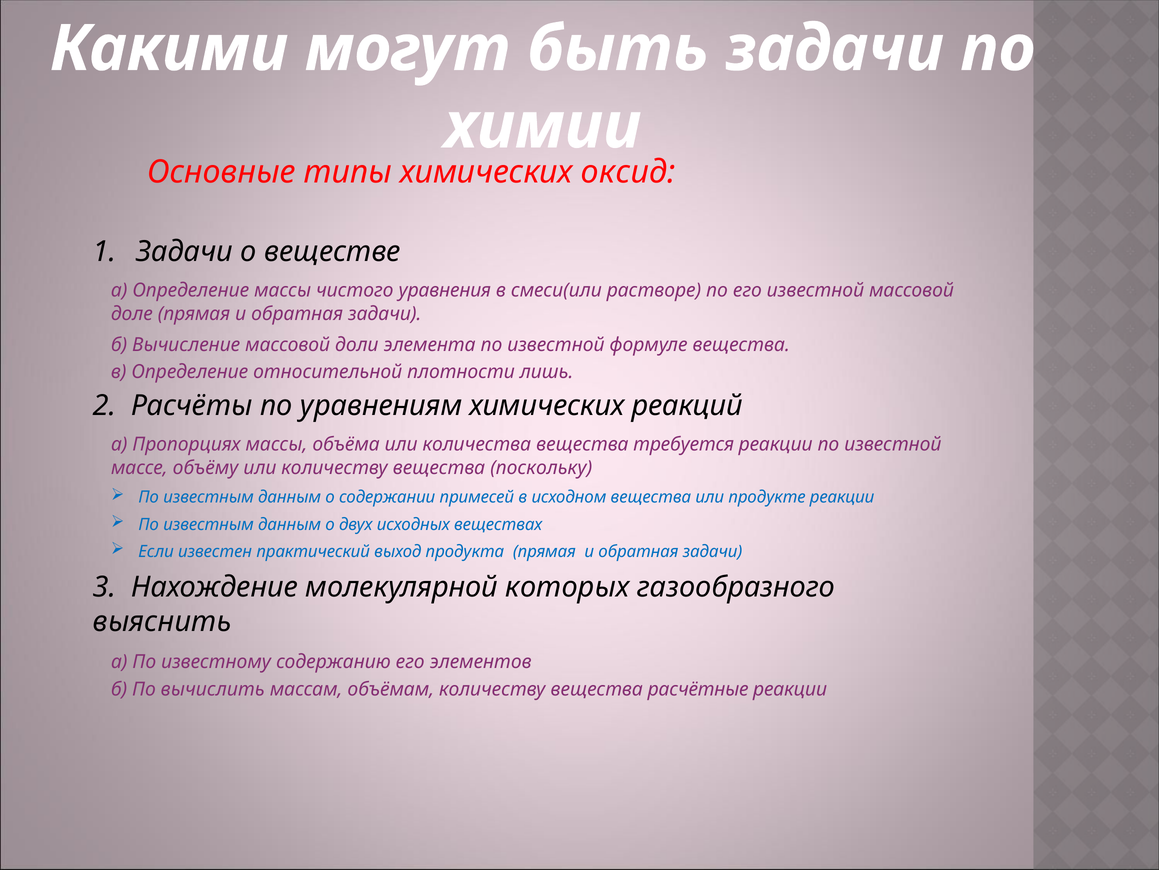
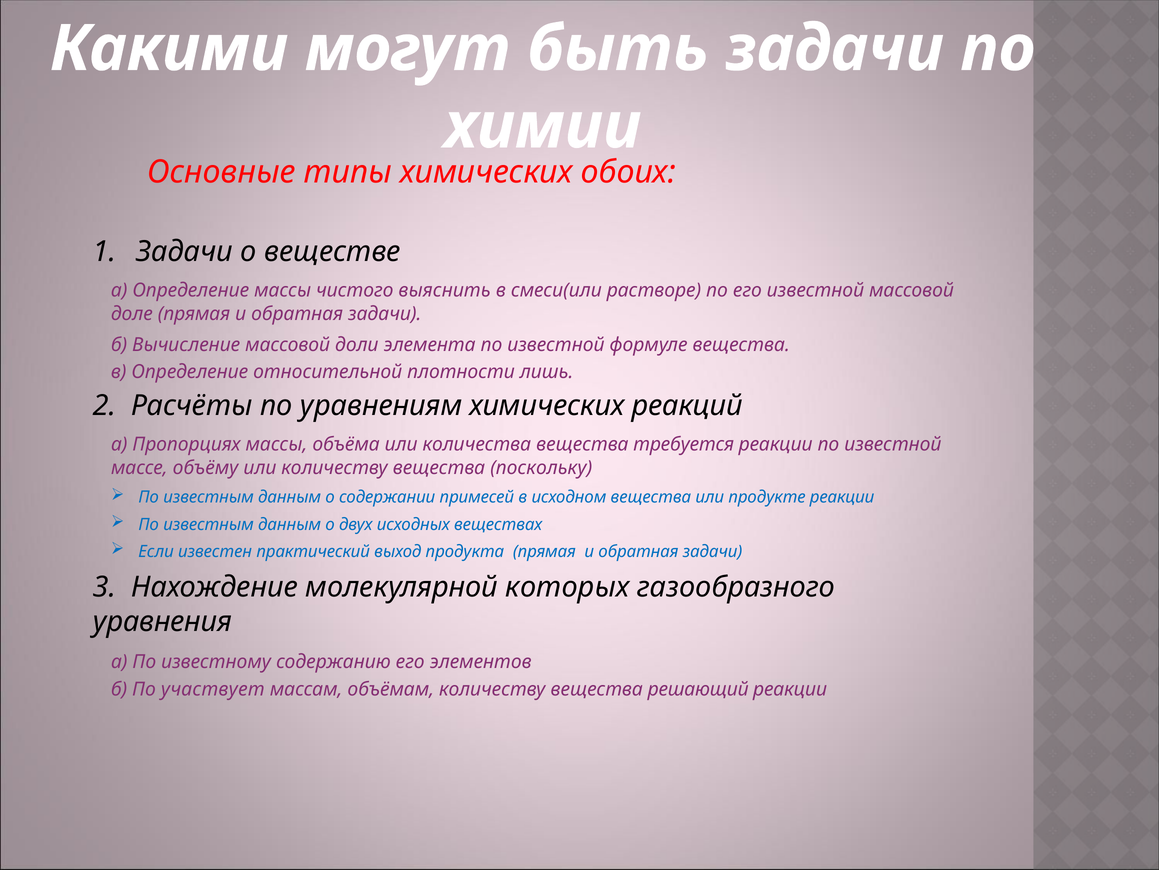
оксид: оксид -> обоих (628, 172)
уравнения: уравнения -> выяснить (445, 290)
выяснить: выяснить -> уравнения (162, 621)
вычислить: вычислить -> участвует (213, 689)
расчётные: расчётные -> решающий (698, 689)
